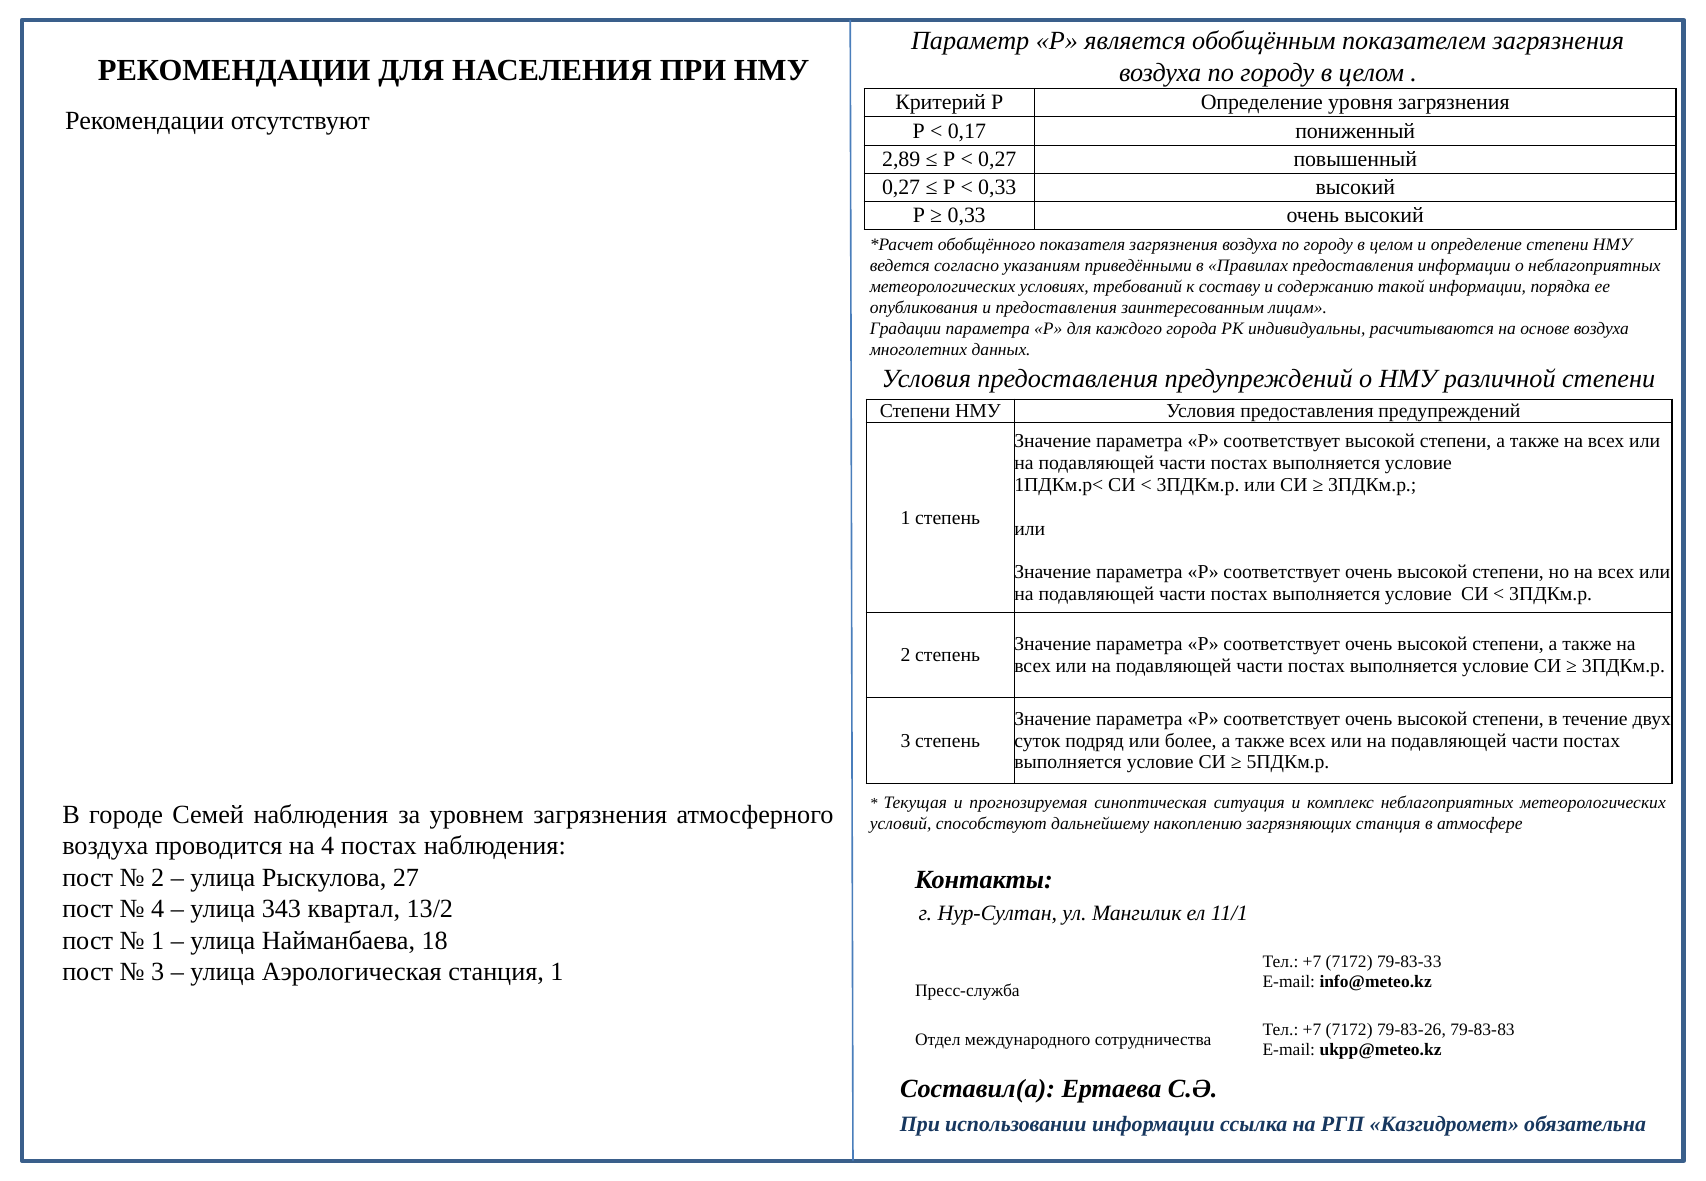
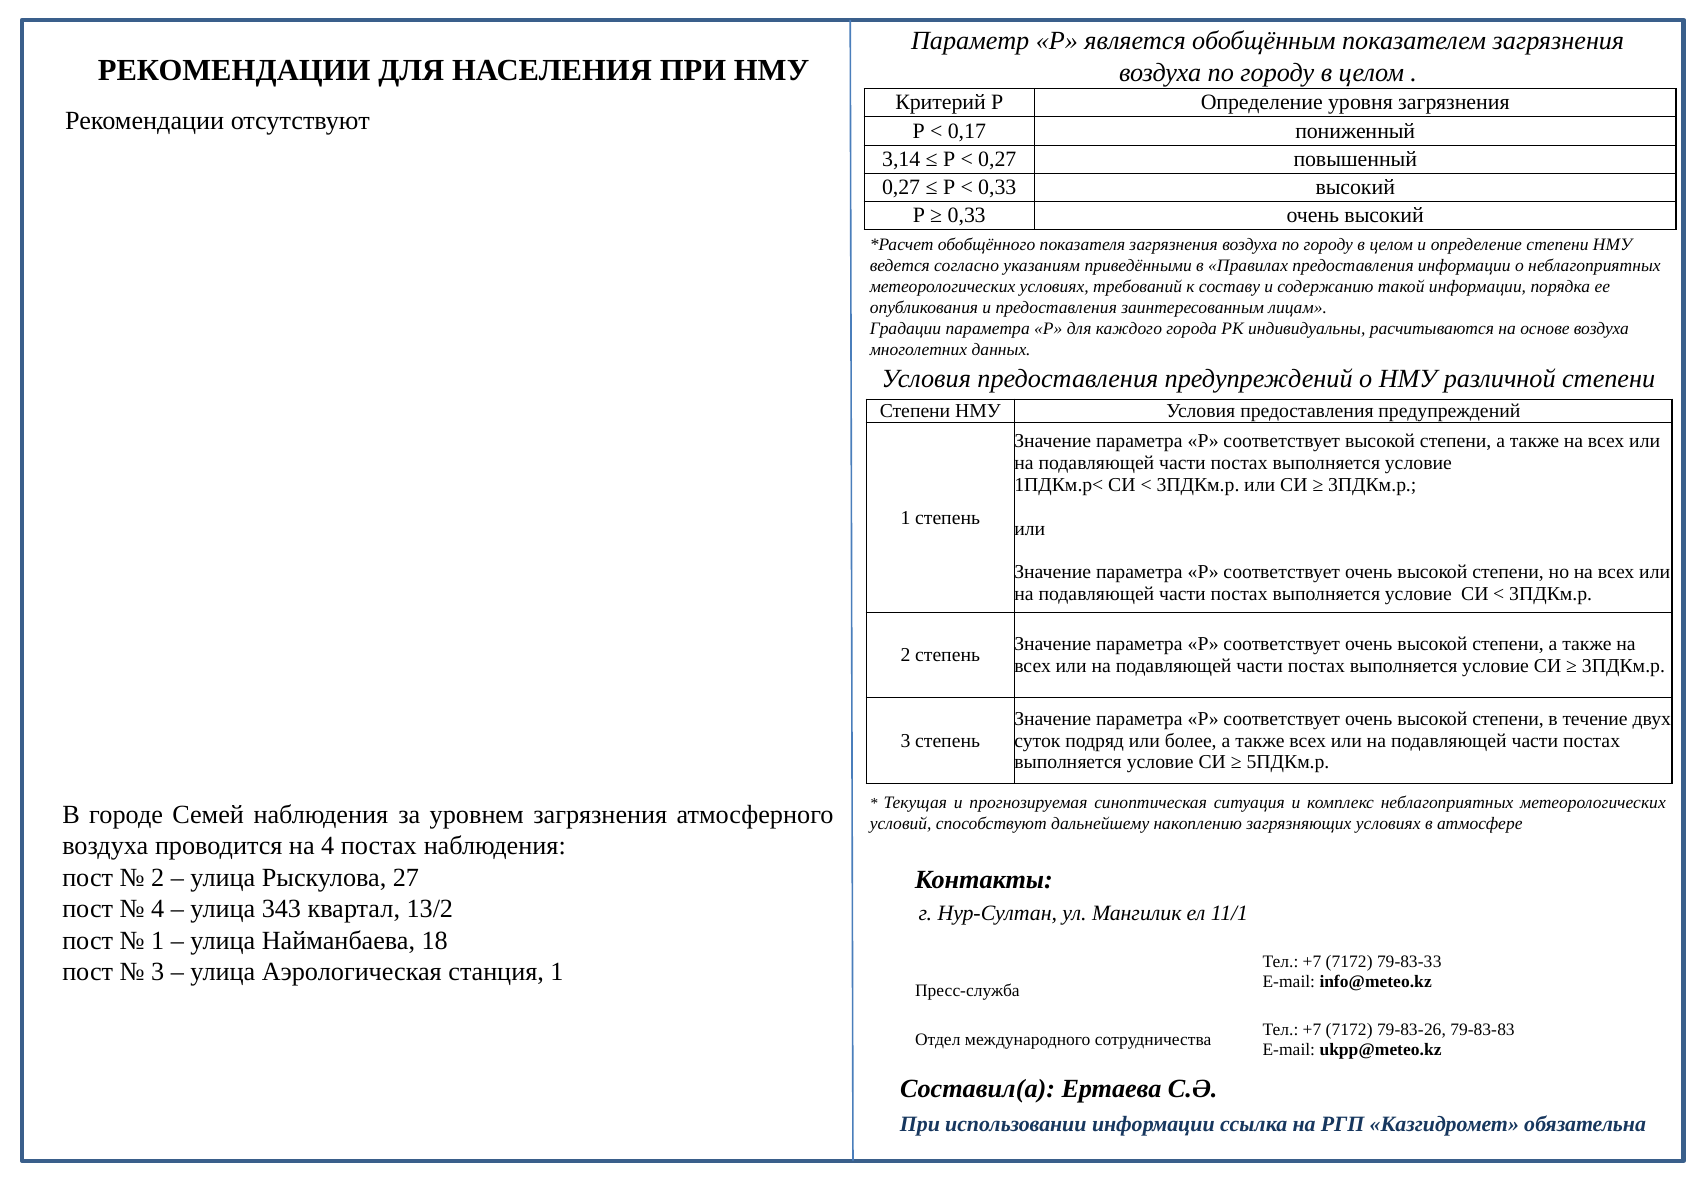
2,89: 2,89 -> 3,14 (901, 159)
загрязняющих станция: станция -> условиях (1388, 824)
